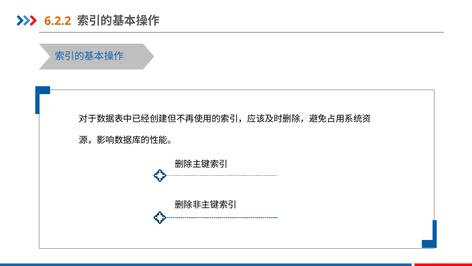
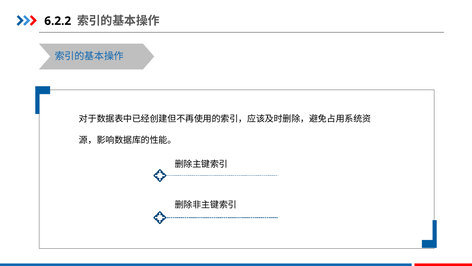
6.2.2 colour: orange -> black (58, 21)
